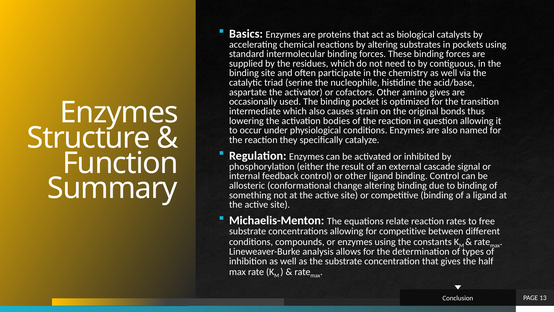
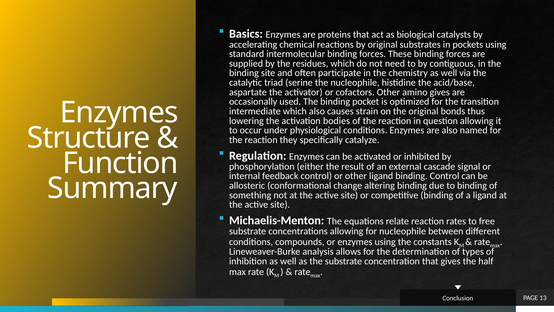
by altering: altering -> original (383, 44)
for competitive: competitive -> nucleophile (403, 231)
